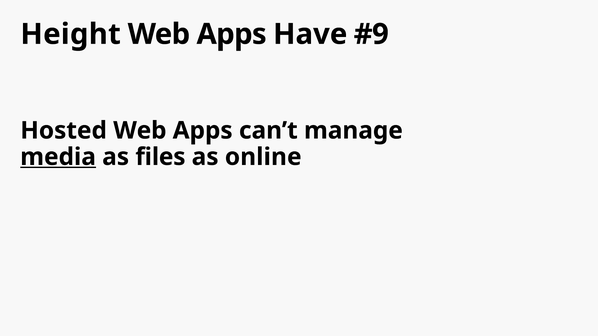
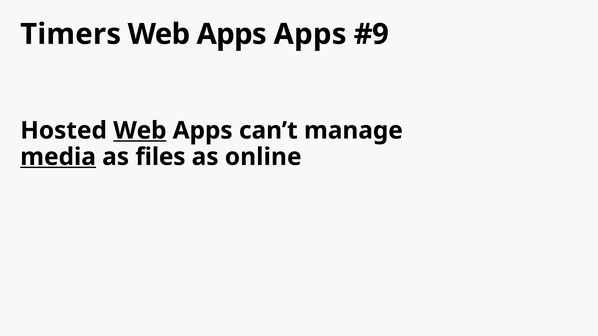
Height: Height -> Timers (71, 34)
Apps Have: Have -> Apps (310, 34)
Web underline: none -> present (140, 131)
